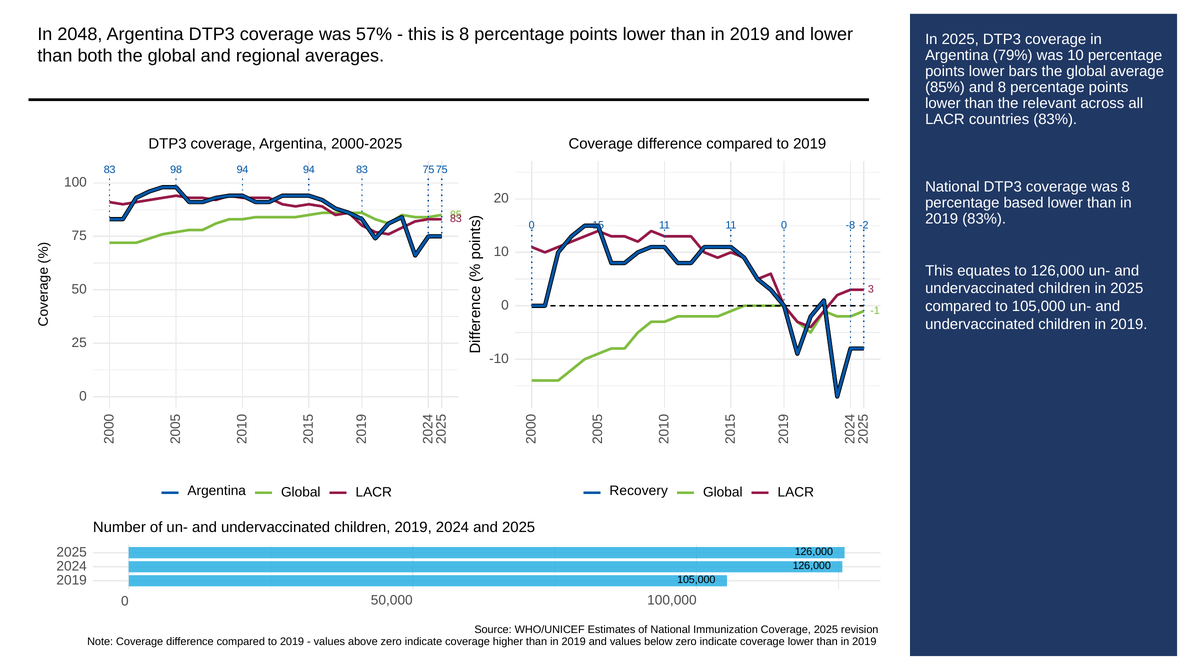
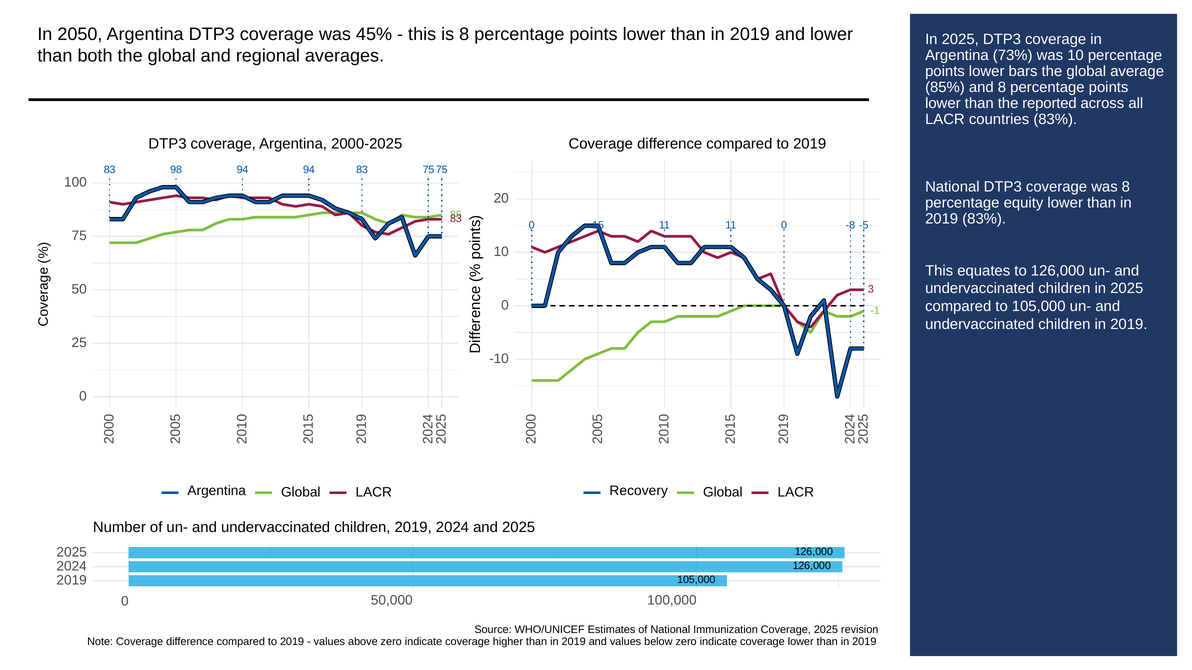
2048: 2048 -> 2050 (80, 34)
57%: 57% -> 45% (374, 34)
79%: 79% -> 73% (1013, 55)
relevant: relevant -> reported (1049, 104)
based: based -> equity (1024, 203)
-2: -2 -> -5 (864, 225)
